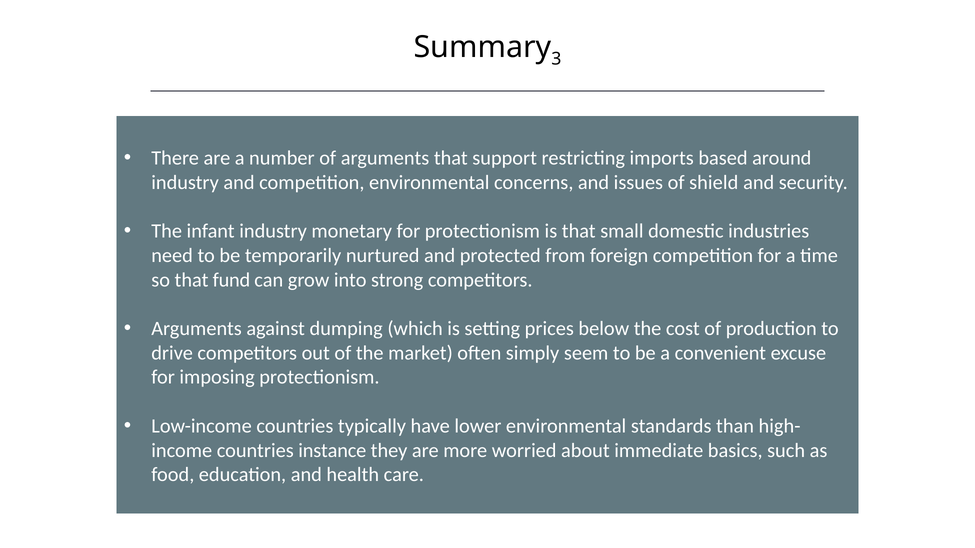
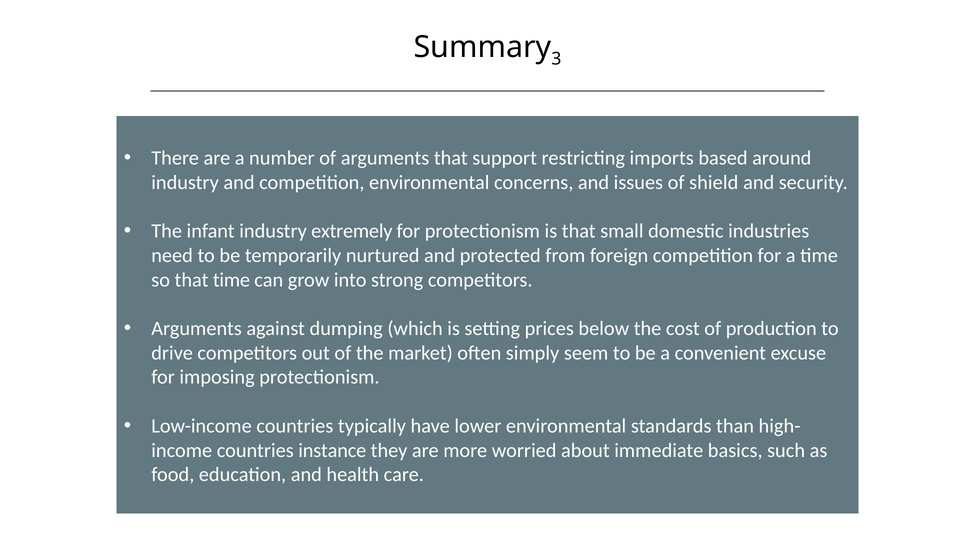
monetary: monetary -> extremely (352, 231)
that fund: fund -> time (231, 280)
